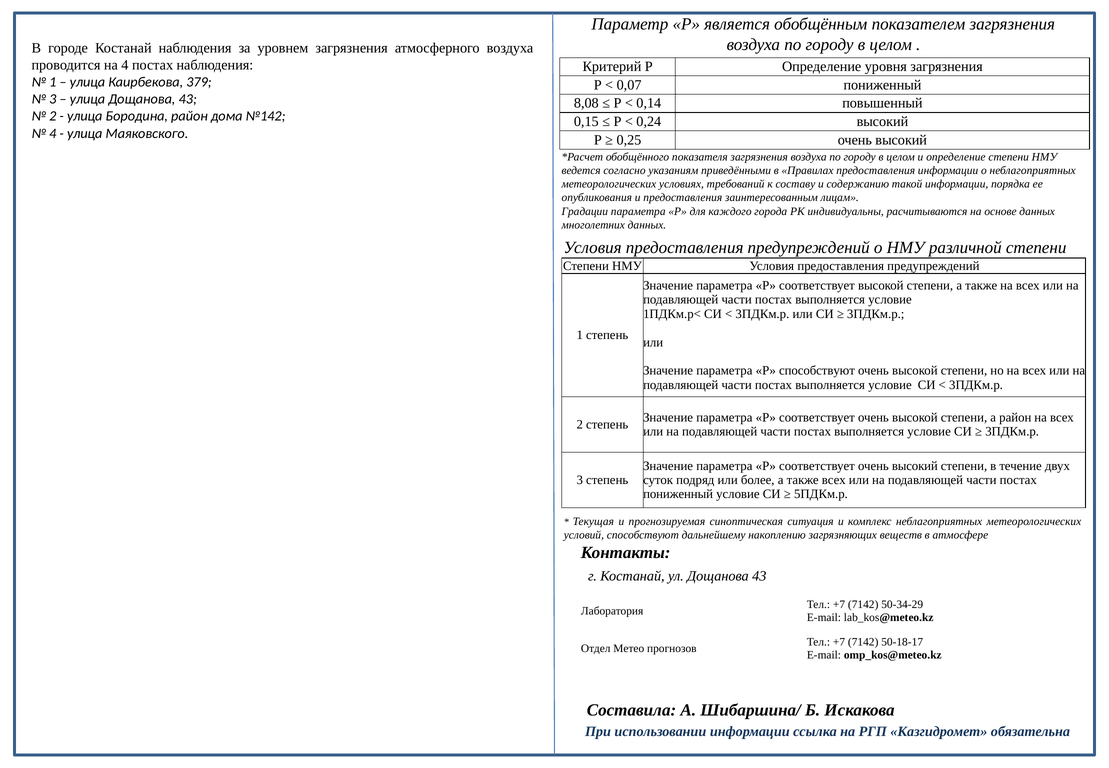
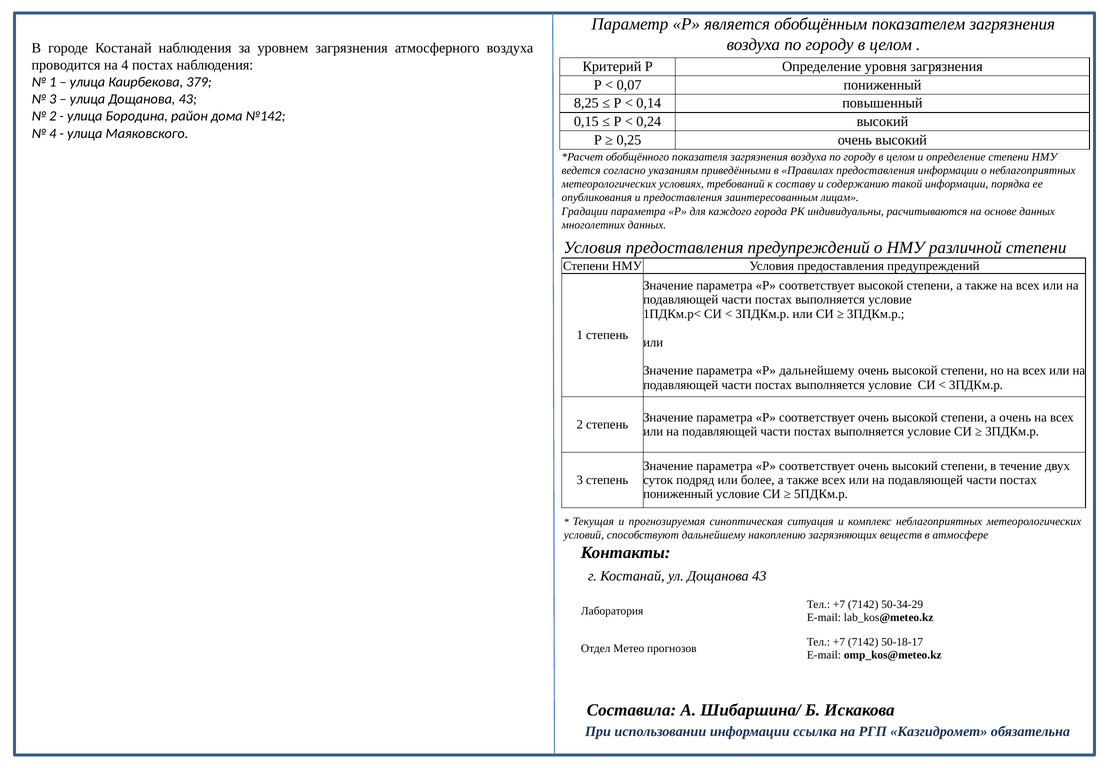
8,08: 8,08 -> 8,25 (586, 103)
Р способствуют: способствуют -> дальнейшему (817, 371)
а район: район -> очень (1015, 417)
